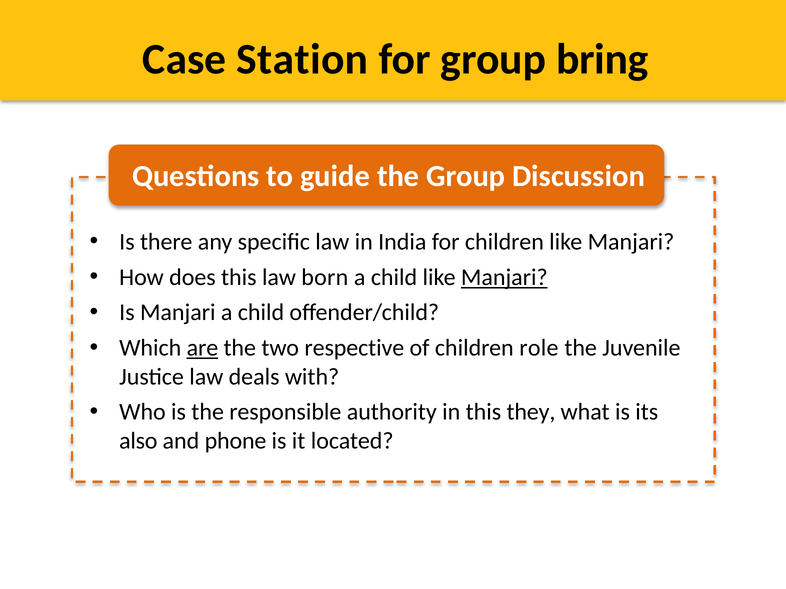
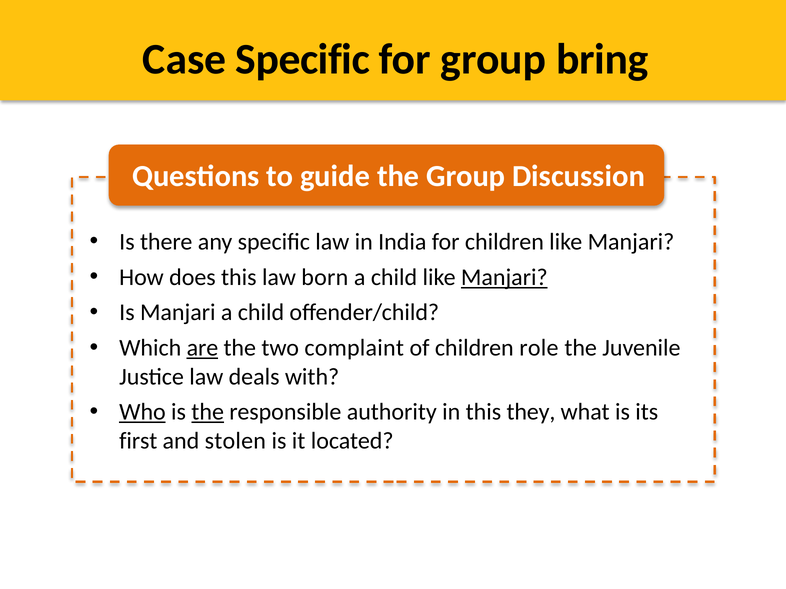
Case Station: Station -> Specific (303, 59)
respective: respective -> complaint (354, 348)
Who underline: none -> present (142, 412)
the underline: none -> present (208, 412)
also: also -> first (138, 441)
phone: phone -> stolen (235, 441)
